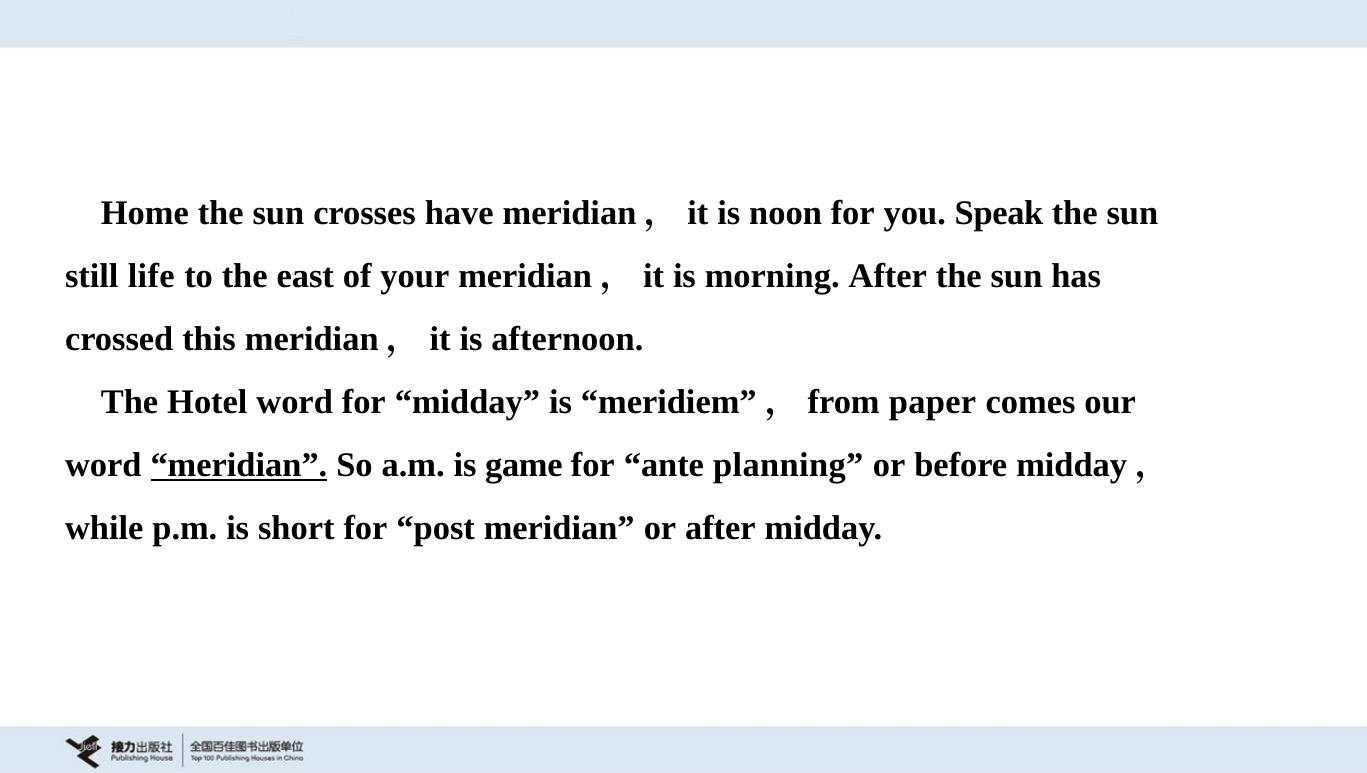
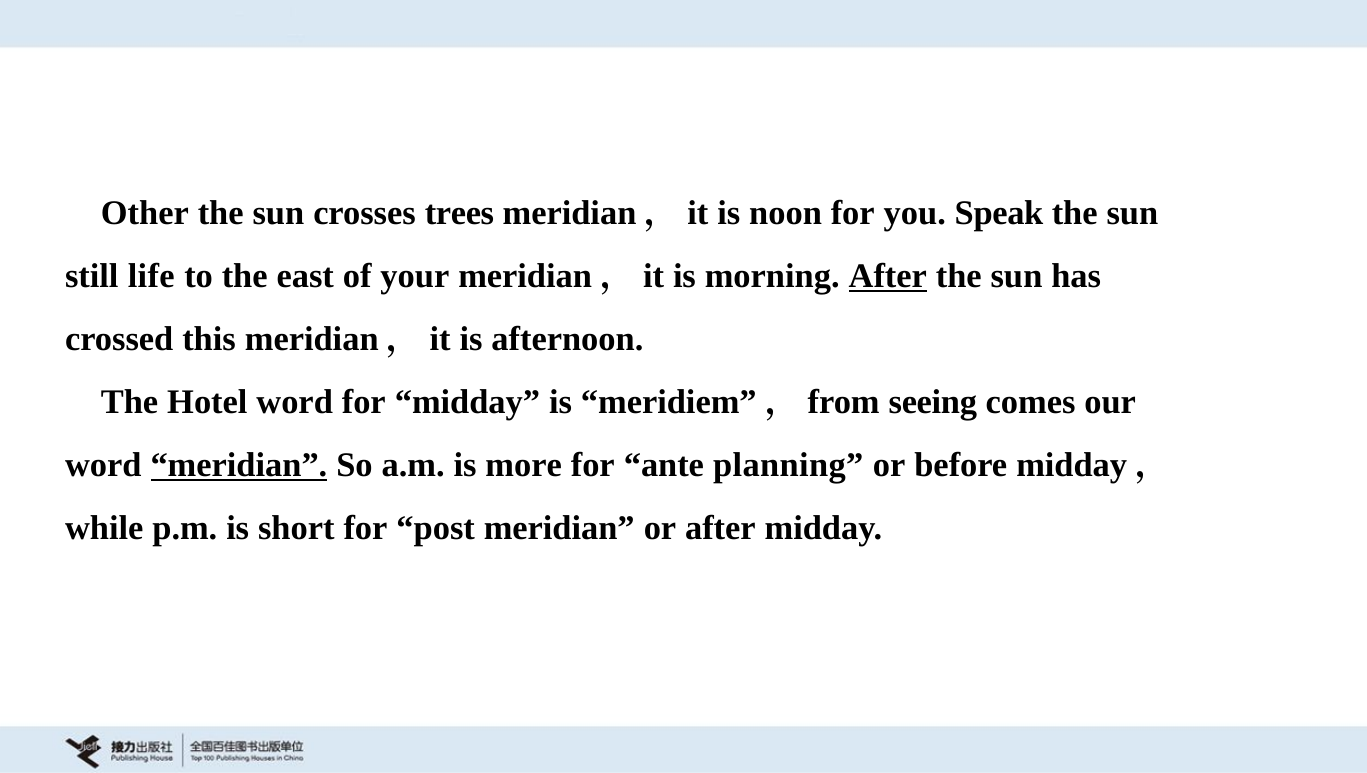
Home: Home -> Other (145, 213)
have: have -> trees (459, 213)
After underline: none -> present (888, 276)
paper: paper -> seeing (933, 402)
game: game -> more (524, 465)
